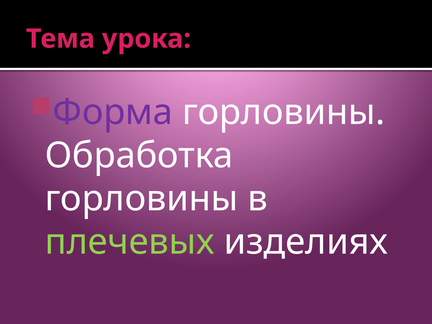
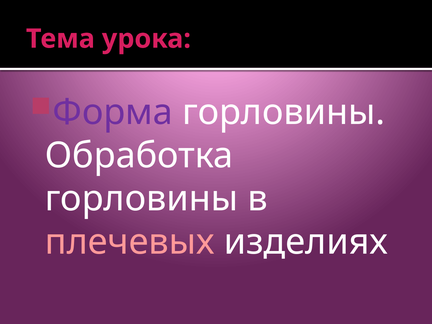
плечевых colour: light green -> pink (130, 242)
